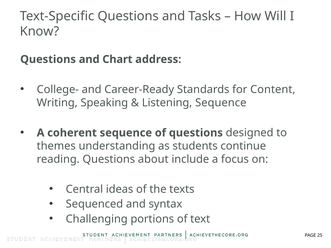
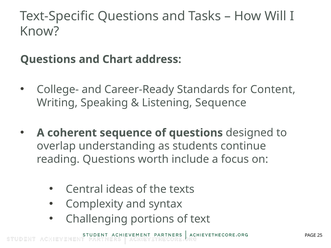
themes: themes -> overlap (56, 146)
about: about -> worth (153, 159)
Sequenced: Sequenced -> Complexity (94, 204)
